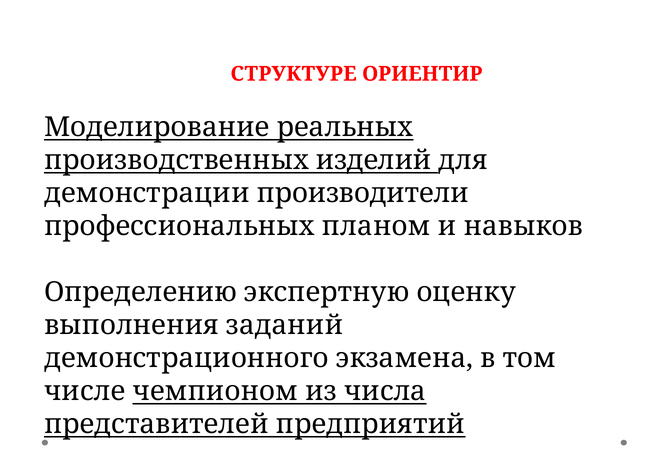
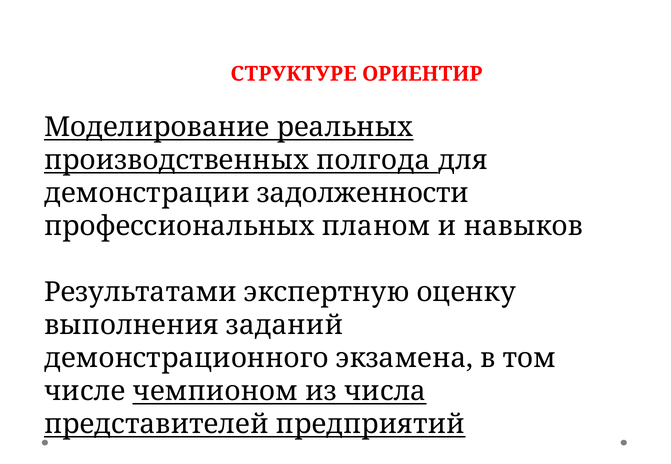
изделий: изделий -> полгода (373, 160)
производители: производители -> задолженности (363, 193)
Определению: Определению -> Результатами (141, 292)
